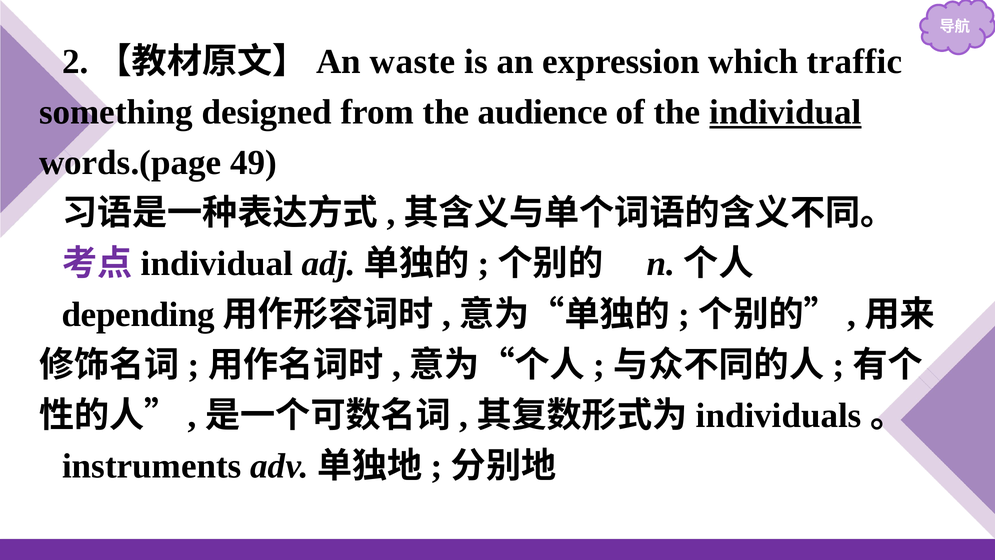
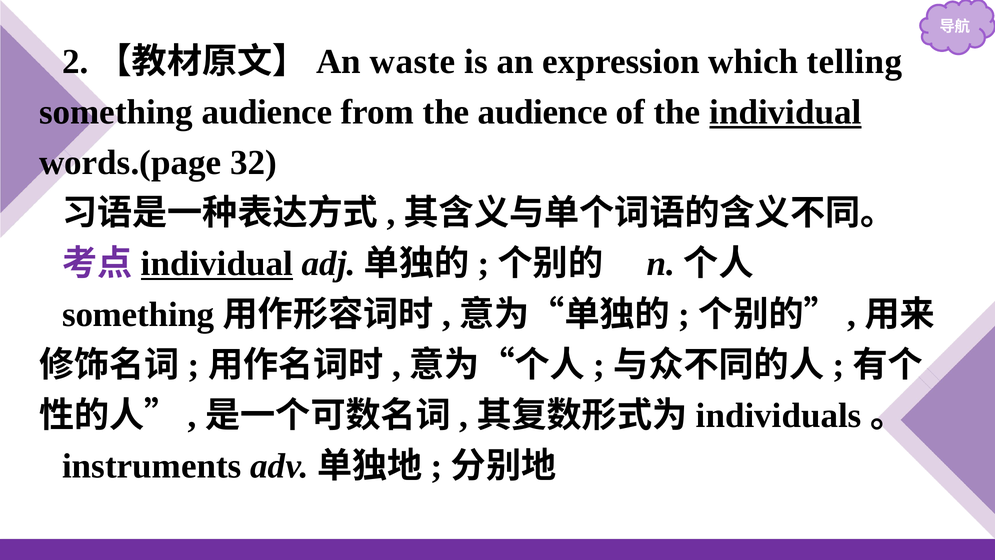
traffic: traffic -> telling (855, 62)
something designed: designed -> audience (267, 112)
49: 49 -> 32 (253, 163)
individual underline: none -> present (217, 264)
depending: depending -> something (138, 314)
